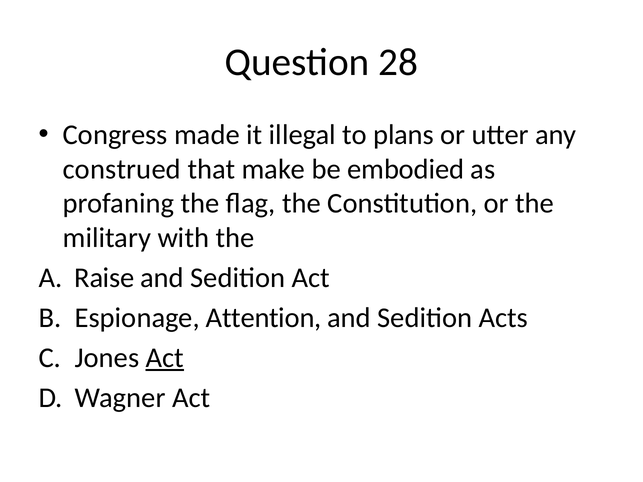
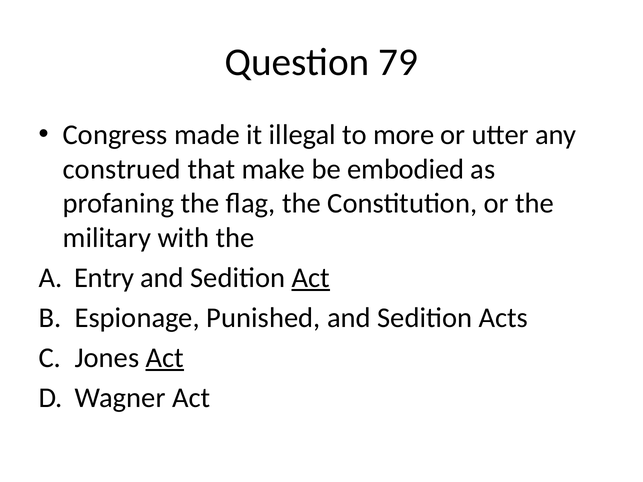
28: 28 -> 79 (398, 62)
plans: plans -> more (404, 135)
Raise: Raise -> Entry (104, 278)
Act underline: none -> present (311, 278)
Attention: Attention -> Punished (263, 318)
